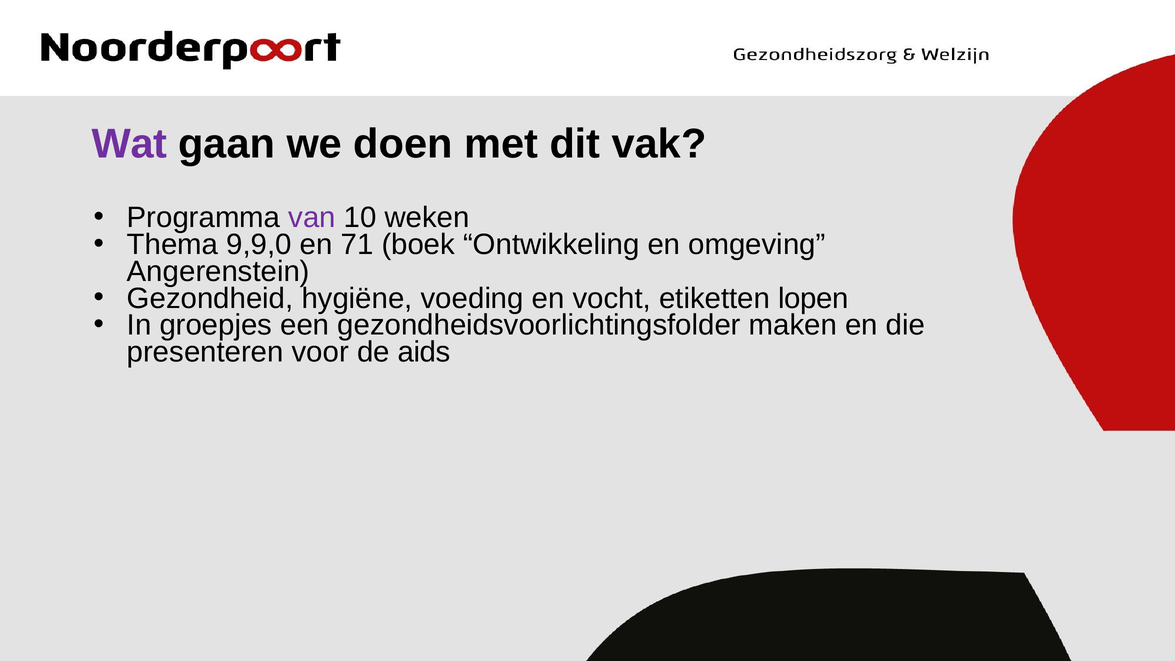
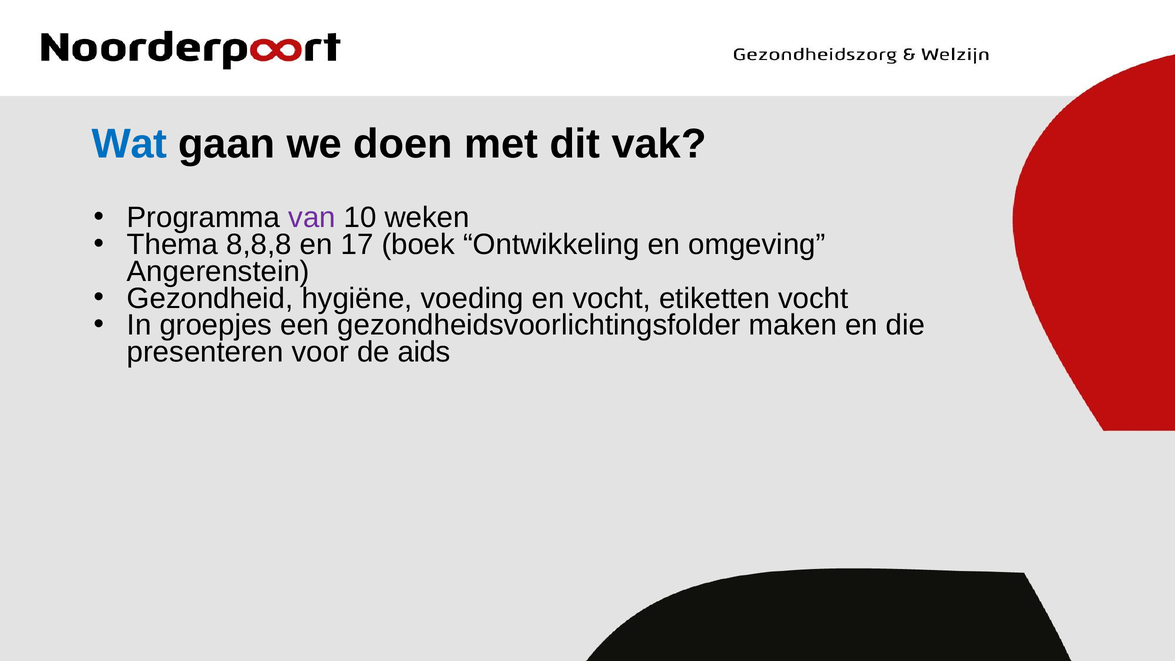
Wat colour: purple -> blue (130, 144)
9,9,0: 9,9,0 -> 8,8,8 (259, 244)
71: 71 -> 17 (357, 244)
etiketten lopen: lopen -> vocht (813, 298)
